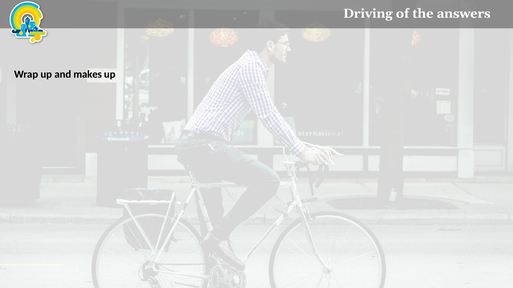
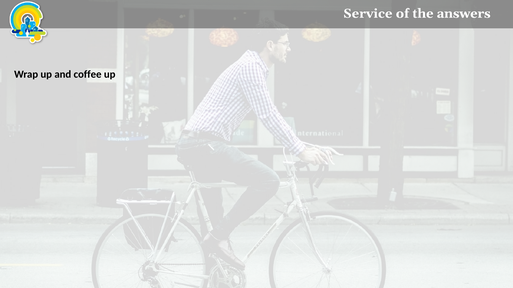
Driving: Driving -> Service (368, 14)
makes: makes -> coffee (88, 74)
